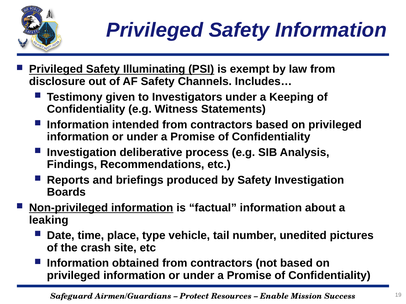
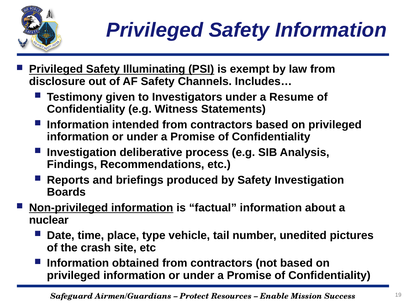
Keeping: Keeping -> Resume (292, 97)
leaking: leaking -> nuclear (49, 220)
